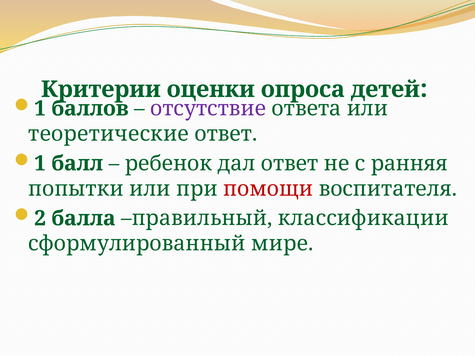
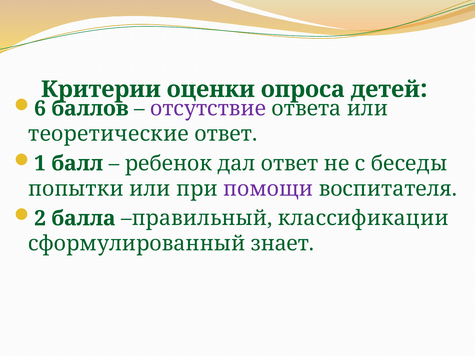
1: 1 -> 6 (40, 109)
ранняя: ранняя -> беседы (409, 164)
помощи colour: red -> purple (268, 189)
мире: мире -> знает (282, 244)
